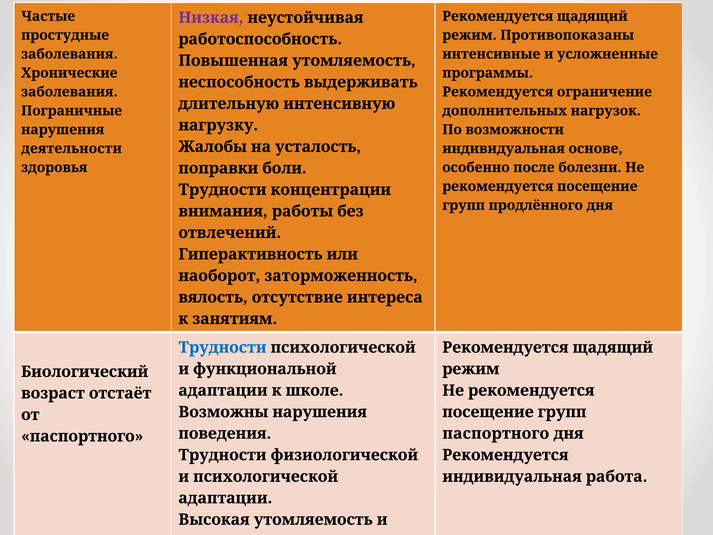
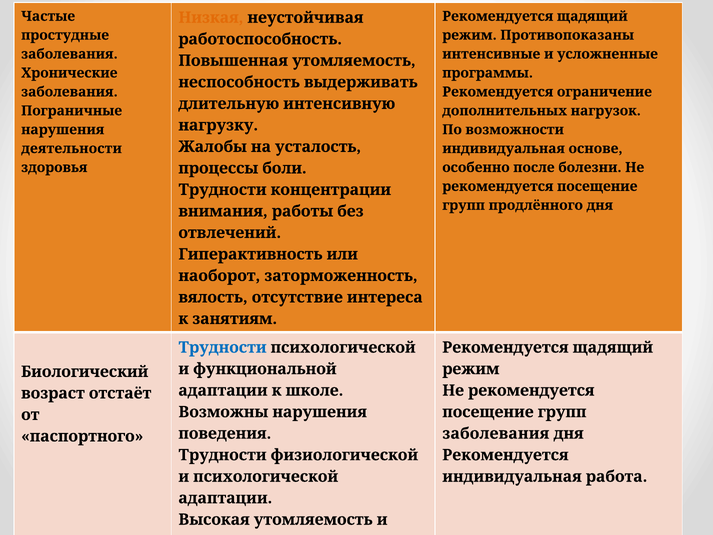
Низкая colour: purple -> orange (211, 18)
поправки: поправки -> процессы (218, 168)
паспортного: паспортного -> заболевания (496, 433)
